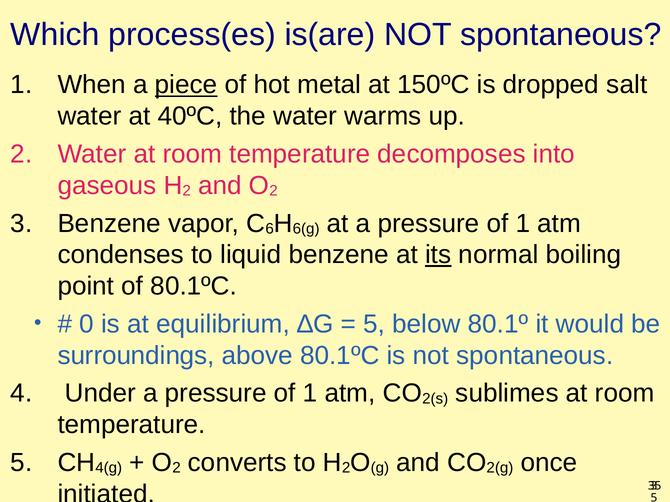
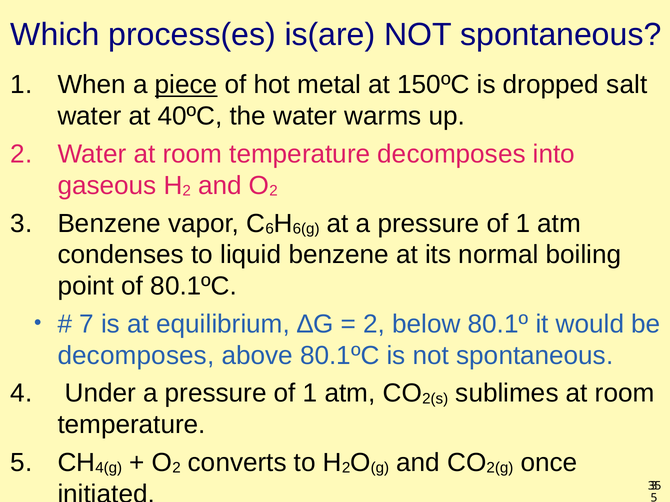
its underline: present -> none (438, 255)
0: 0 -> 7 (87, 324)
5: 5 -> 2 (374, 324)
surroundings: surroundings -> decomposes (136, 356)
